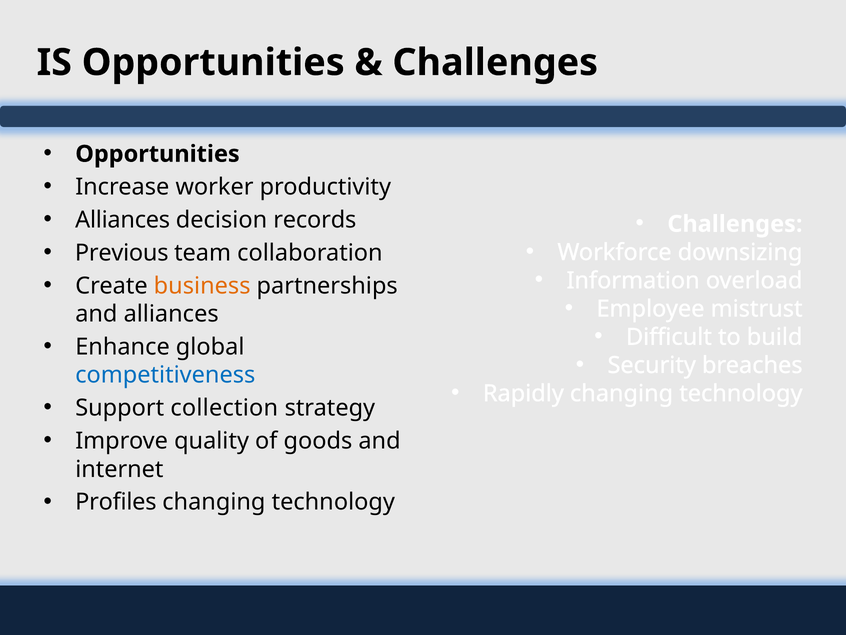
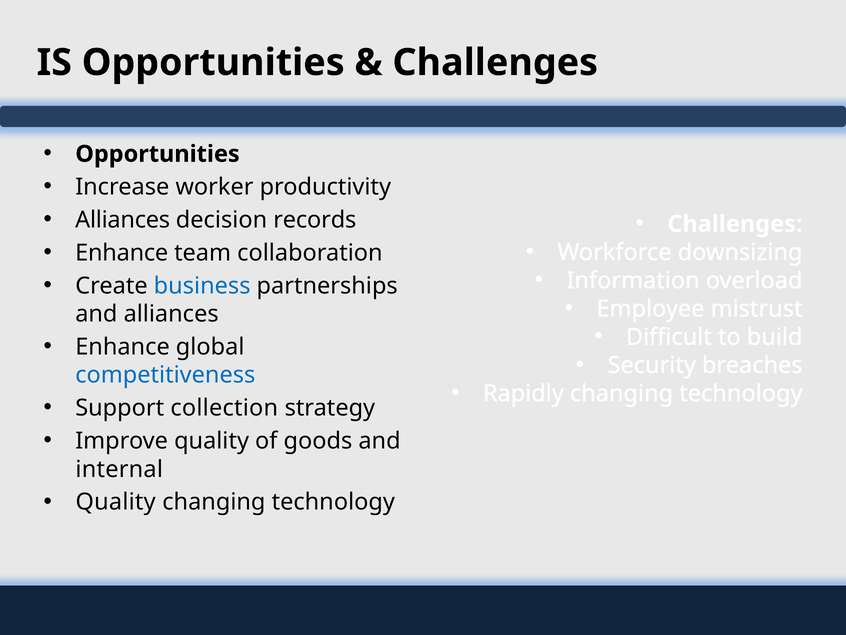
Previous: Previous -> Enhance (122, 253)
business colour: orange -> blue (202, 286)
internet: internet -> internal (119, 469)
Profiles: Profiles -> Quality (116, 502)
